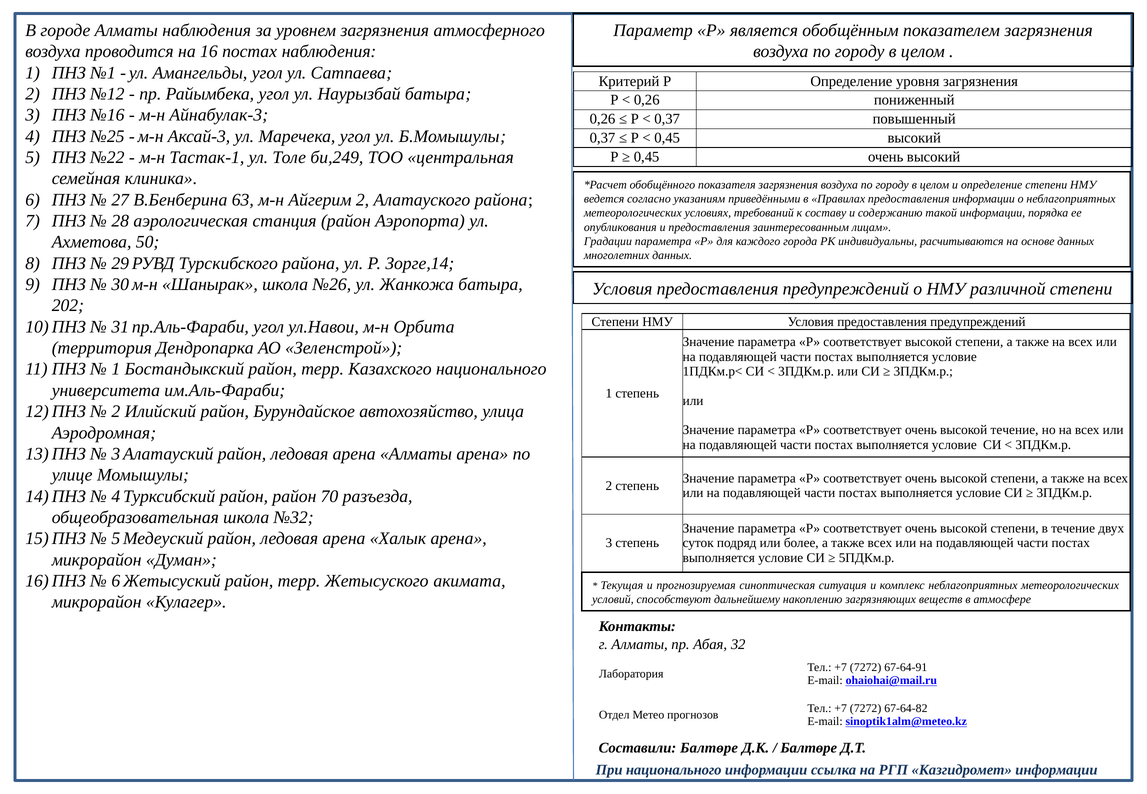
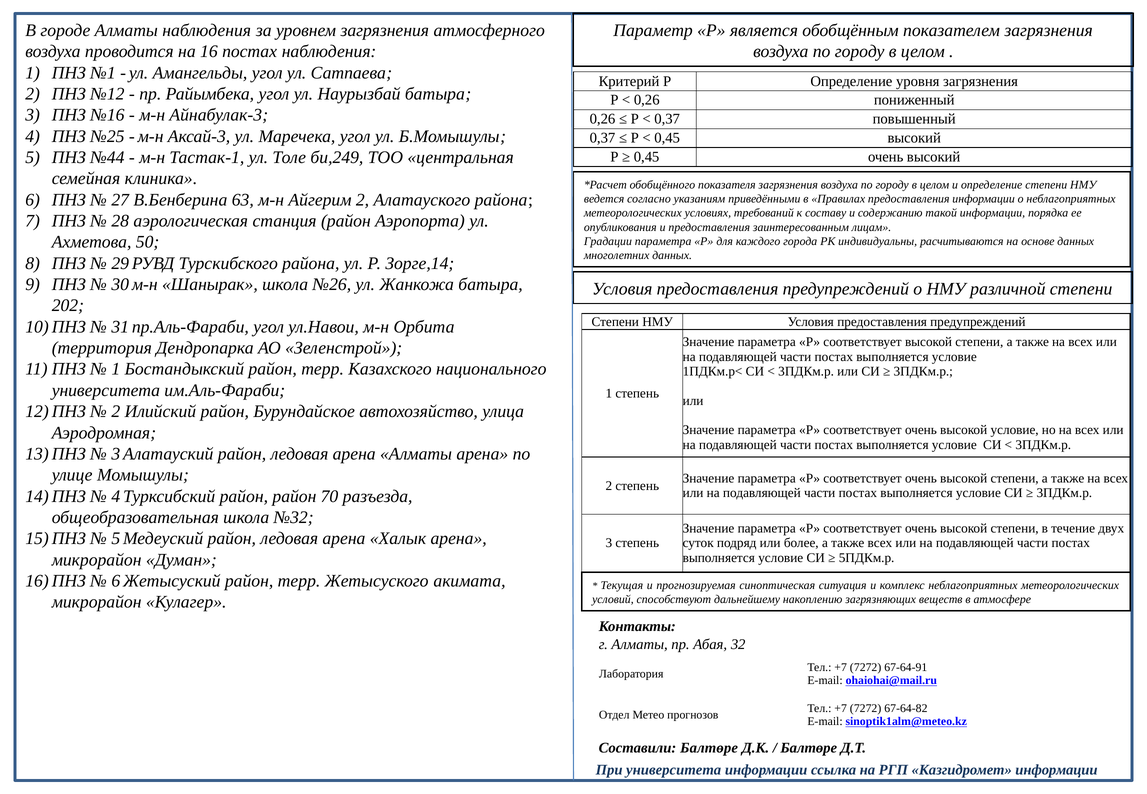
№22: №22 -> №44 (107, 157)
высокой течение: течение -> условие (1015, 430)
При национального: национального -> университета (674, 770)
